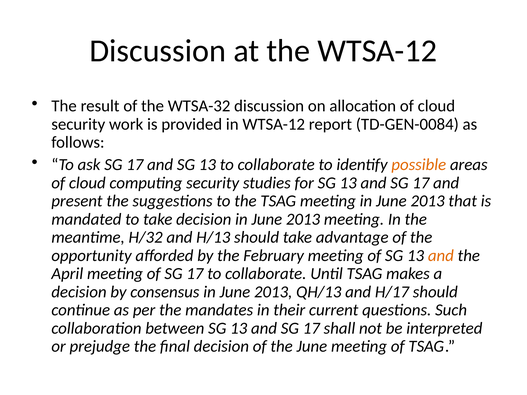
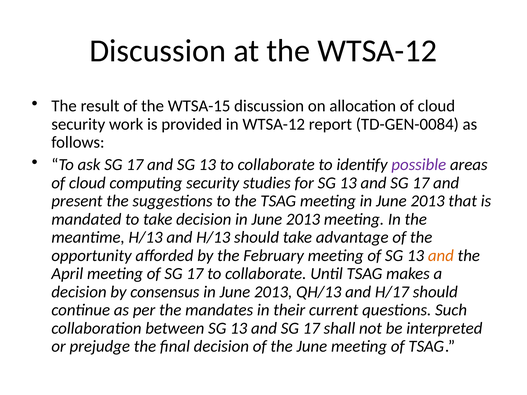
WTSA-32: WTSA-32 -> WTSA-15 (199, 106)
possible colour: orange -> purple (419, 165)
meantime H/32: H/32 -> H/13 (146, 238)
